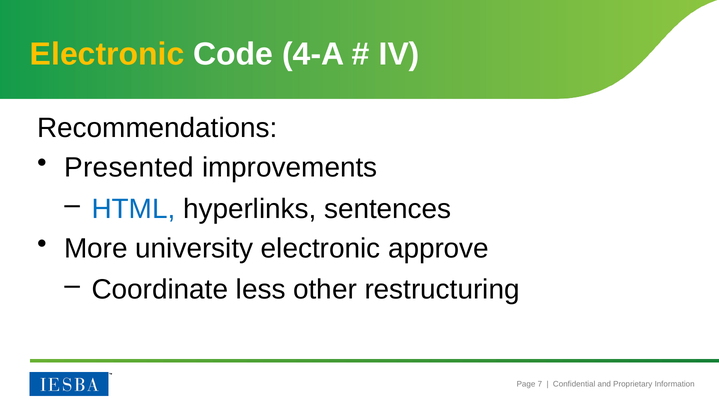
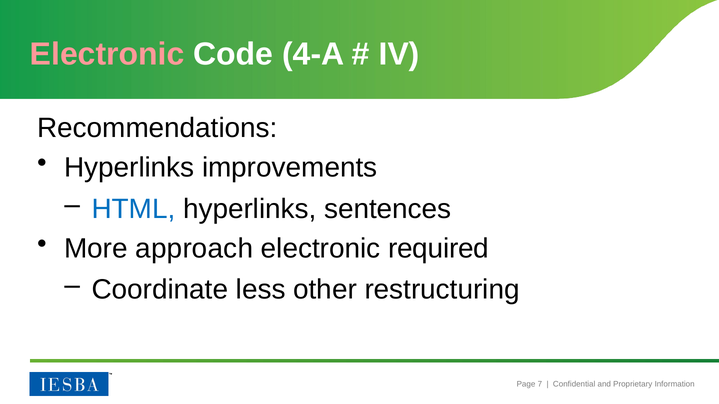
Electronic colour: yellow -> pink (107, 54)
Presented: Presented -> Hyperlinks (129, 168)
university: university -> approach (194, 249)
approve: approve -> required (439, 249)
